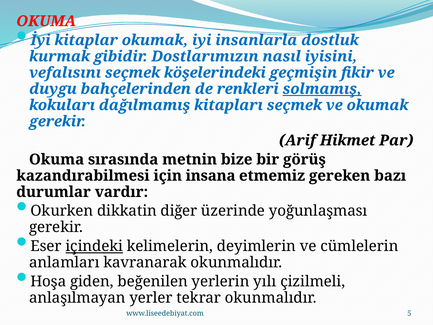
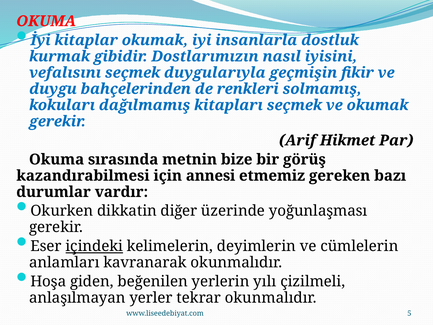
köşelerindeki: köşelerindeki -> duygularıyla (215, 73)
solmamış underline: present -> none (322, 89)
insana: insana -> annesi (211, 176)
